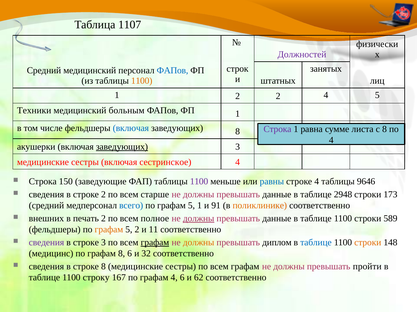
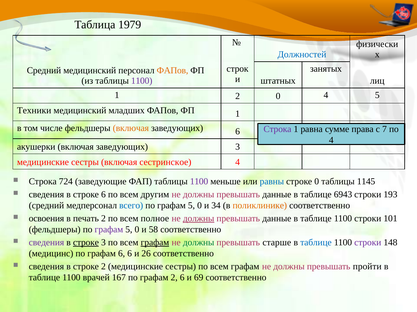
1107: 1107 -> 1979 (130, 25)
Должностей colour: purple -> blue (302, 55)
ФАПов colour: blue -> orange (172, 71)
1100 colour: orange -> purple (142, 81)
2 2: 2 -> 0 (278, 96)
больным: больным -> младших (127, 111)
включая colour: blue -> orange (131, 128)
заведующих 8: 8 -> 6 (238, 132)
листа: листа -> права (363, 129)
с 8: 8 -> 7 (385, 129)
заведующих underline: present -> none (122, 147)
150: 150 -> 724 (66, 182)
строке 4: 4 -> 0 (317, 182)
9646: 9646 -> 1145 (366, 182)
строке 2: 2 -> 6 (103, 195)
старше: старше -> другим (155, 195)
2948: 2948 -> 6943 (343, 195)
173: 173 -> 193 (390, 195)
1: 1 -> 0 (200, 206)
91: 91 -> 34 (216, 206)
внешних: внешних -> освоения (46, 219)
589: 589 -> 101 (390, 219)
графам colour: orange -> purple (109, 230)
2: 2 -> 0 (137, 230)
11: 11 -> 58 (153, 230)
строке underline: none -> present (86, 243)
должны colour: orange -> green (199, 243)
диплом: диплом -> старше (277, 243)
строки colour: orange -> purple (368, 243)
графам 8: 8 -> 6 (122, 254)
32: 32 -> 26 (146, 254)
строке 8: 8 -> 2 (103, 267)
строку: строку -> врачей (96, 278)
графам 4: 4 -> 2 (174, 278)
62: 62 -> 69 (199, 278)
